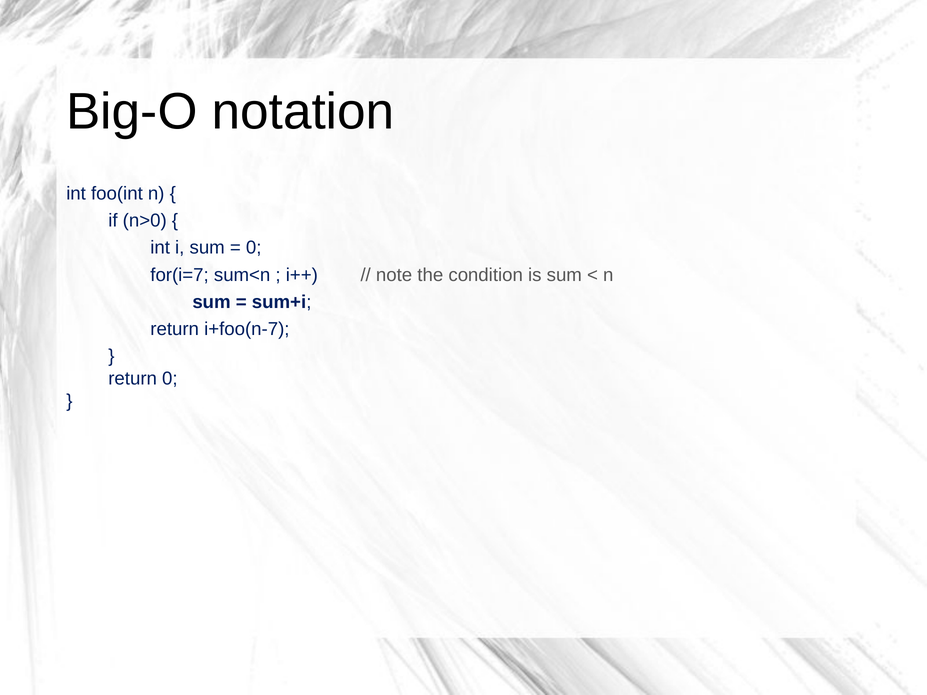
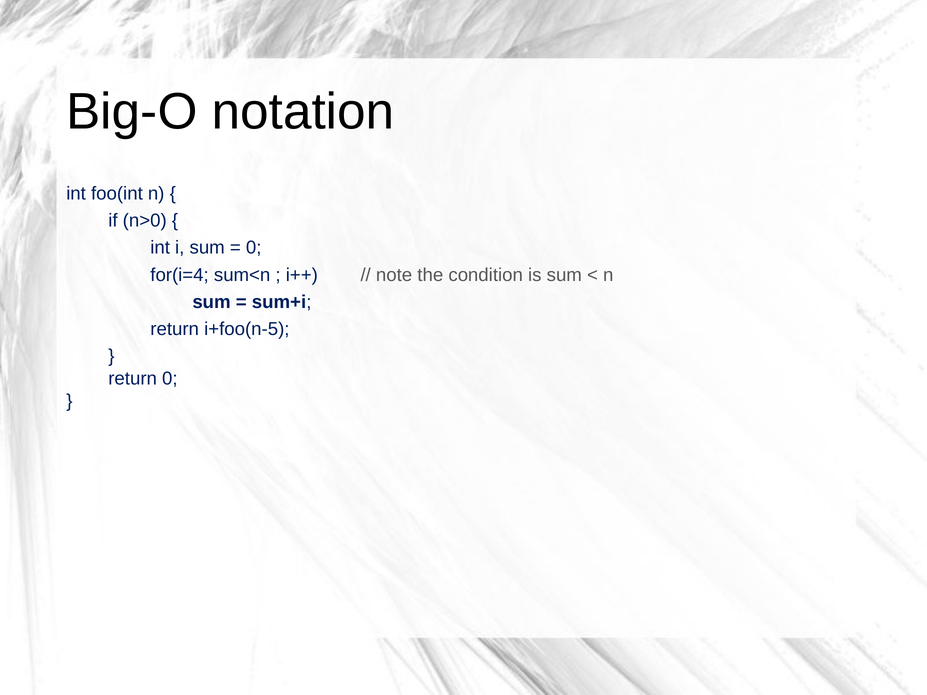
for(i=7: for(i=7 -> for(i=4 (180, 275)
i+foo(n-7: i+foo(n-7 -> i+foo(n-5 (247, 329)
